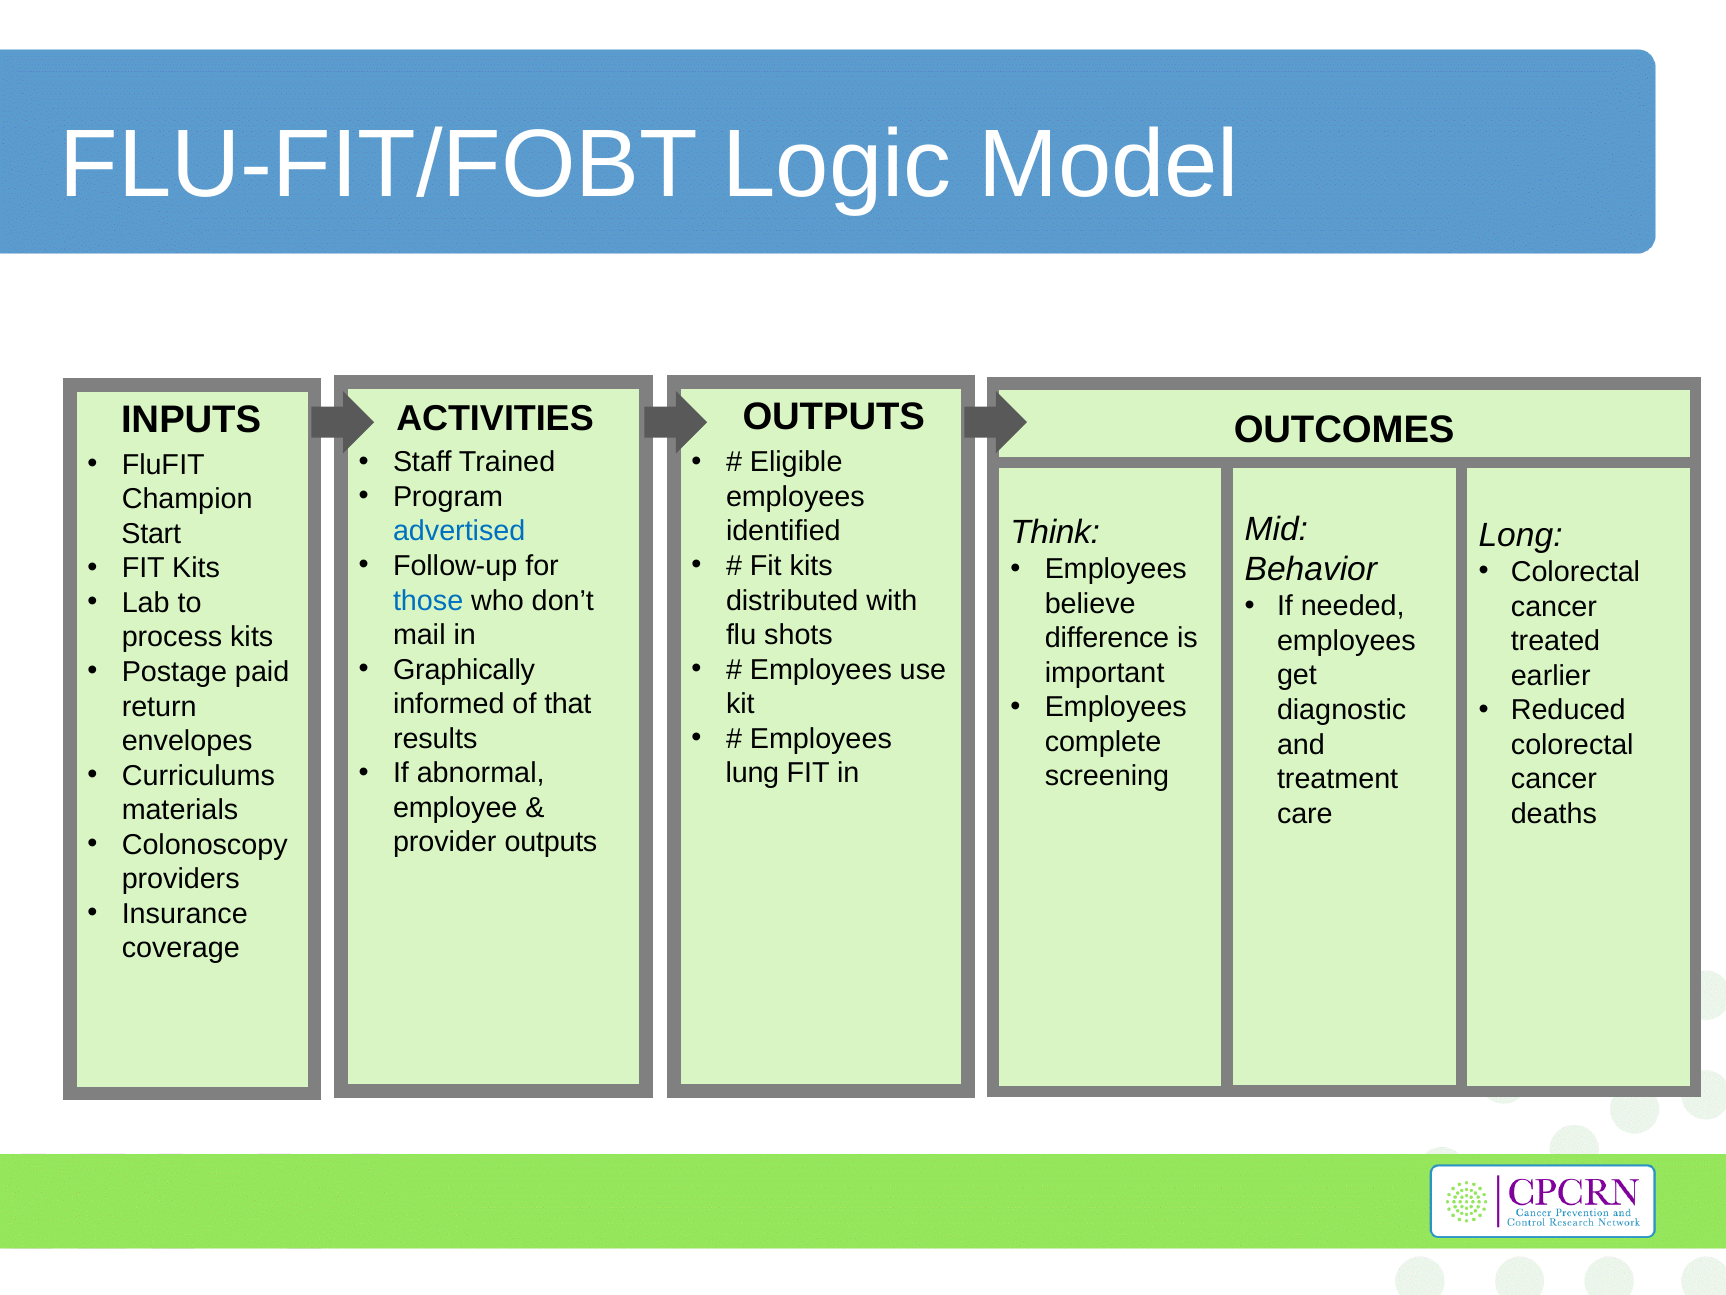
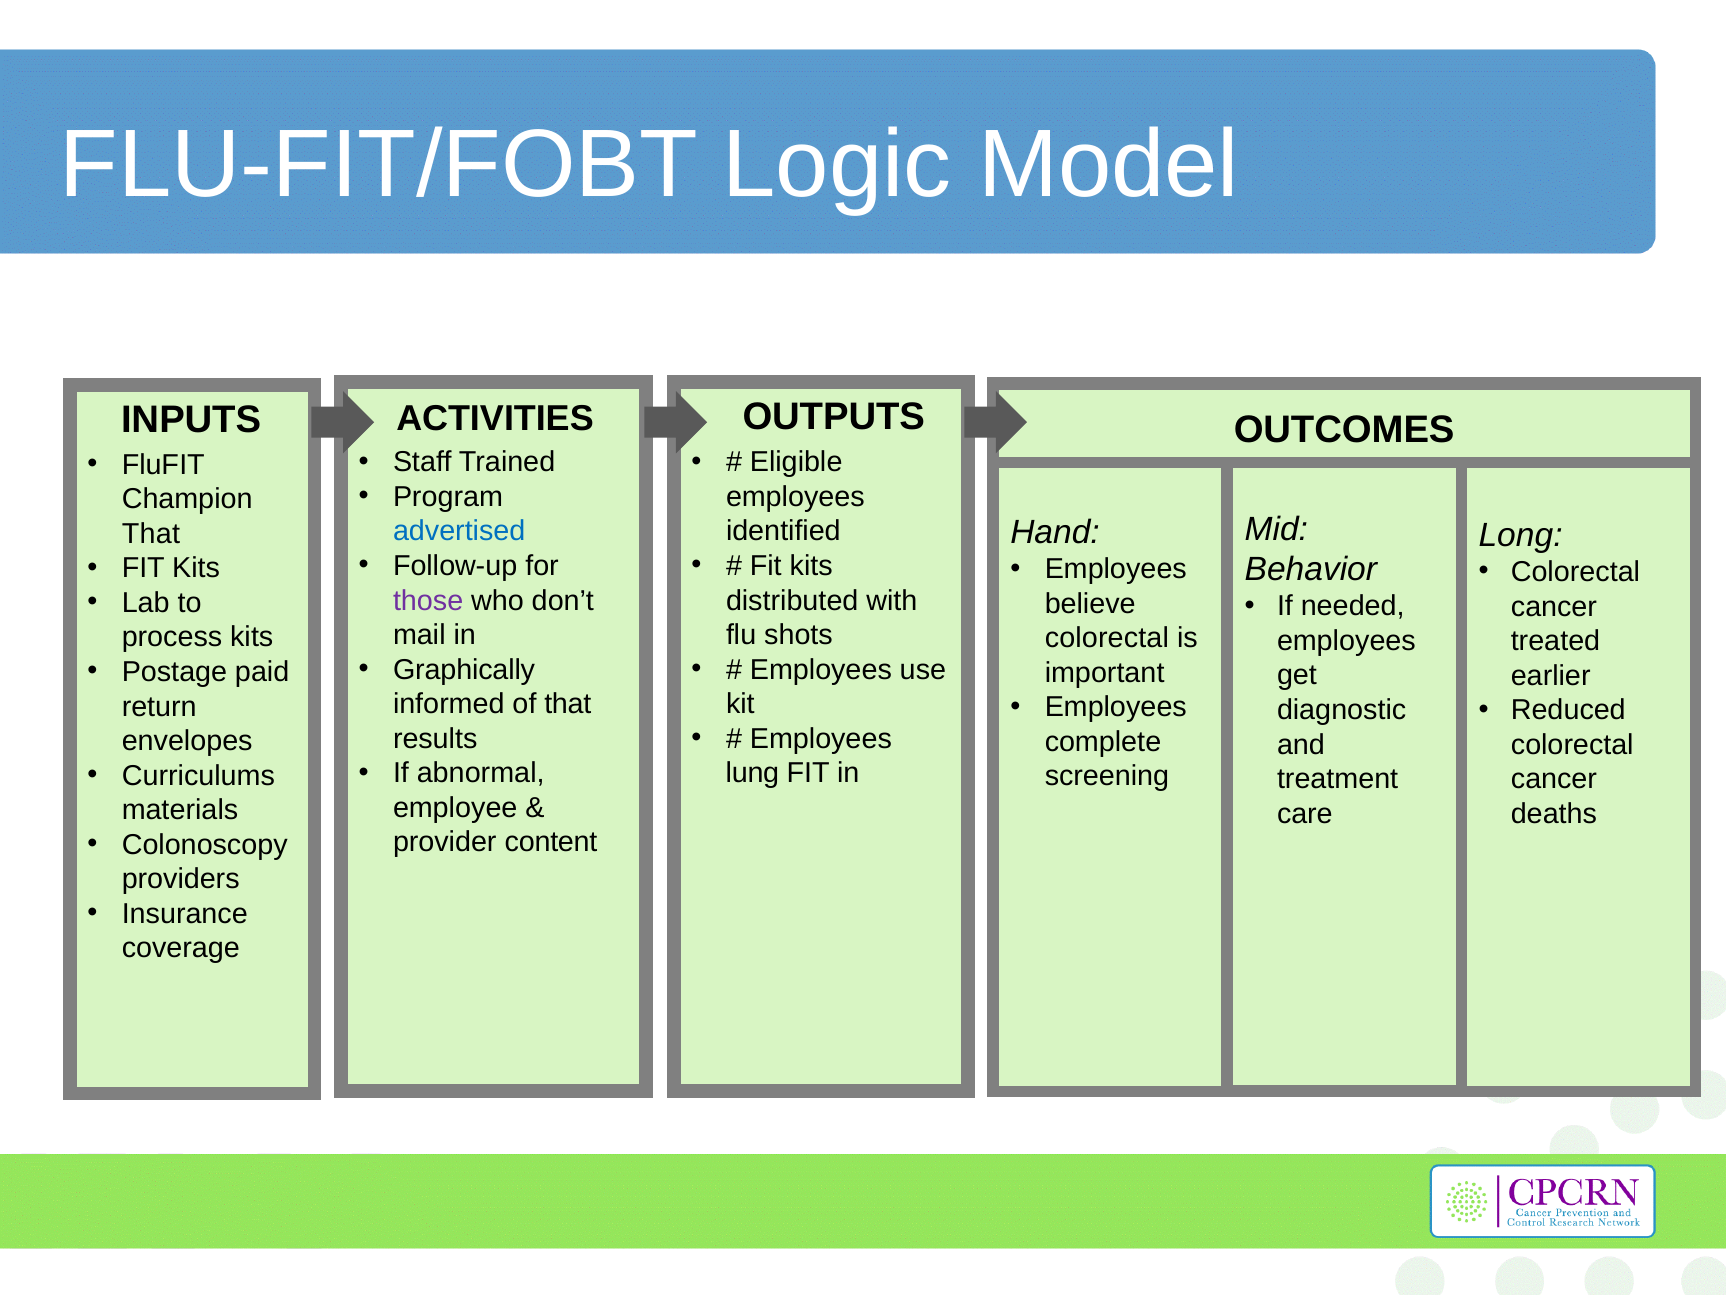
Think: Think -> Hand (1055, 532)
Start: Start -> That (151, 534)
those colour: blue -> purple (428, 600)
difference: difference -> colorectal (1107, 638)
provider outputs: outputs -> content (551, 842)
